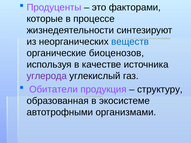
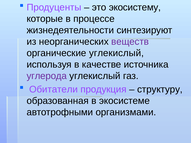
факторами: факторами -> экосистему (135, 7)
веществ colour: blue -> purple (130, 42)
органические биоценозов: биоценозов -> углекислый (116, 53)
